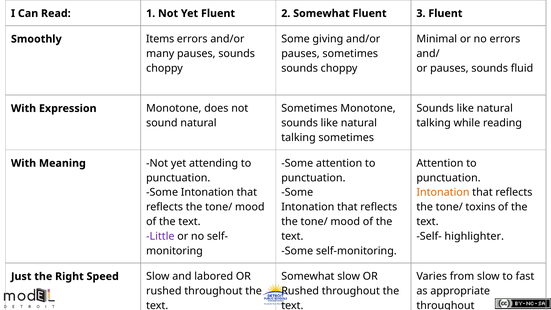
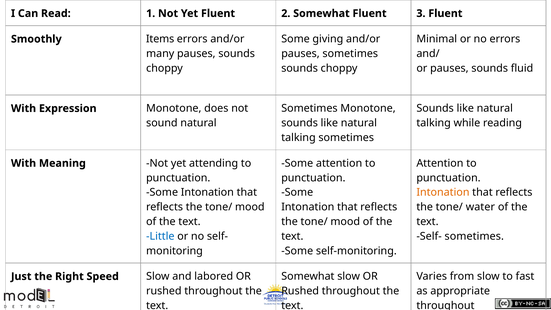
toxins: toxins -> water (480, 207)
Little colour: purple -> blue (160, 236)
Self- highlighter: highlighter -> sometimes (474, 236)
